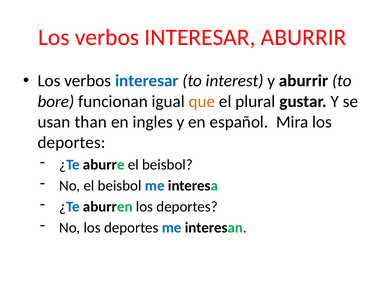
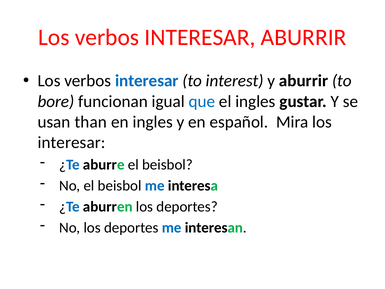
que colour: orange -> blue (202, 101)
el plural: plural -> ingles (255, 101)
deportes: deportes -> interesar (71, 142)
